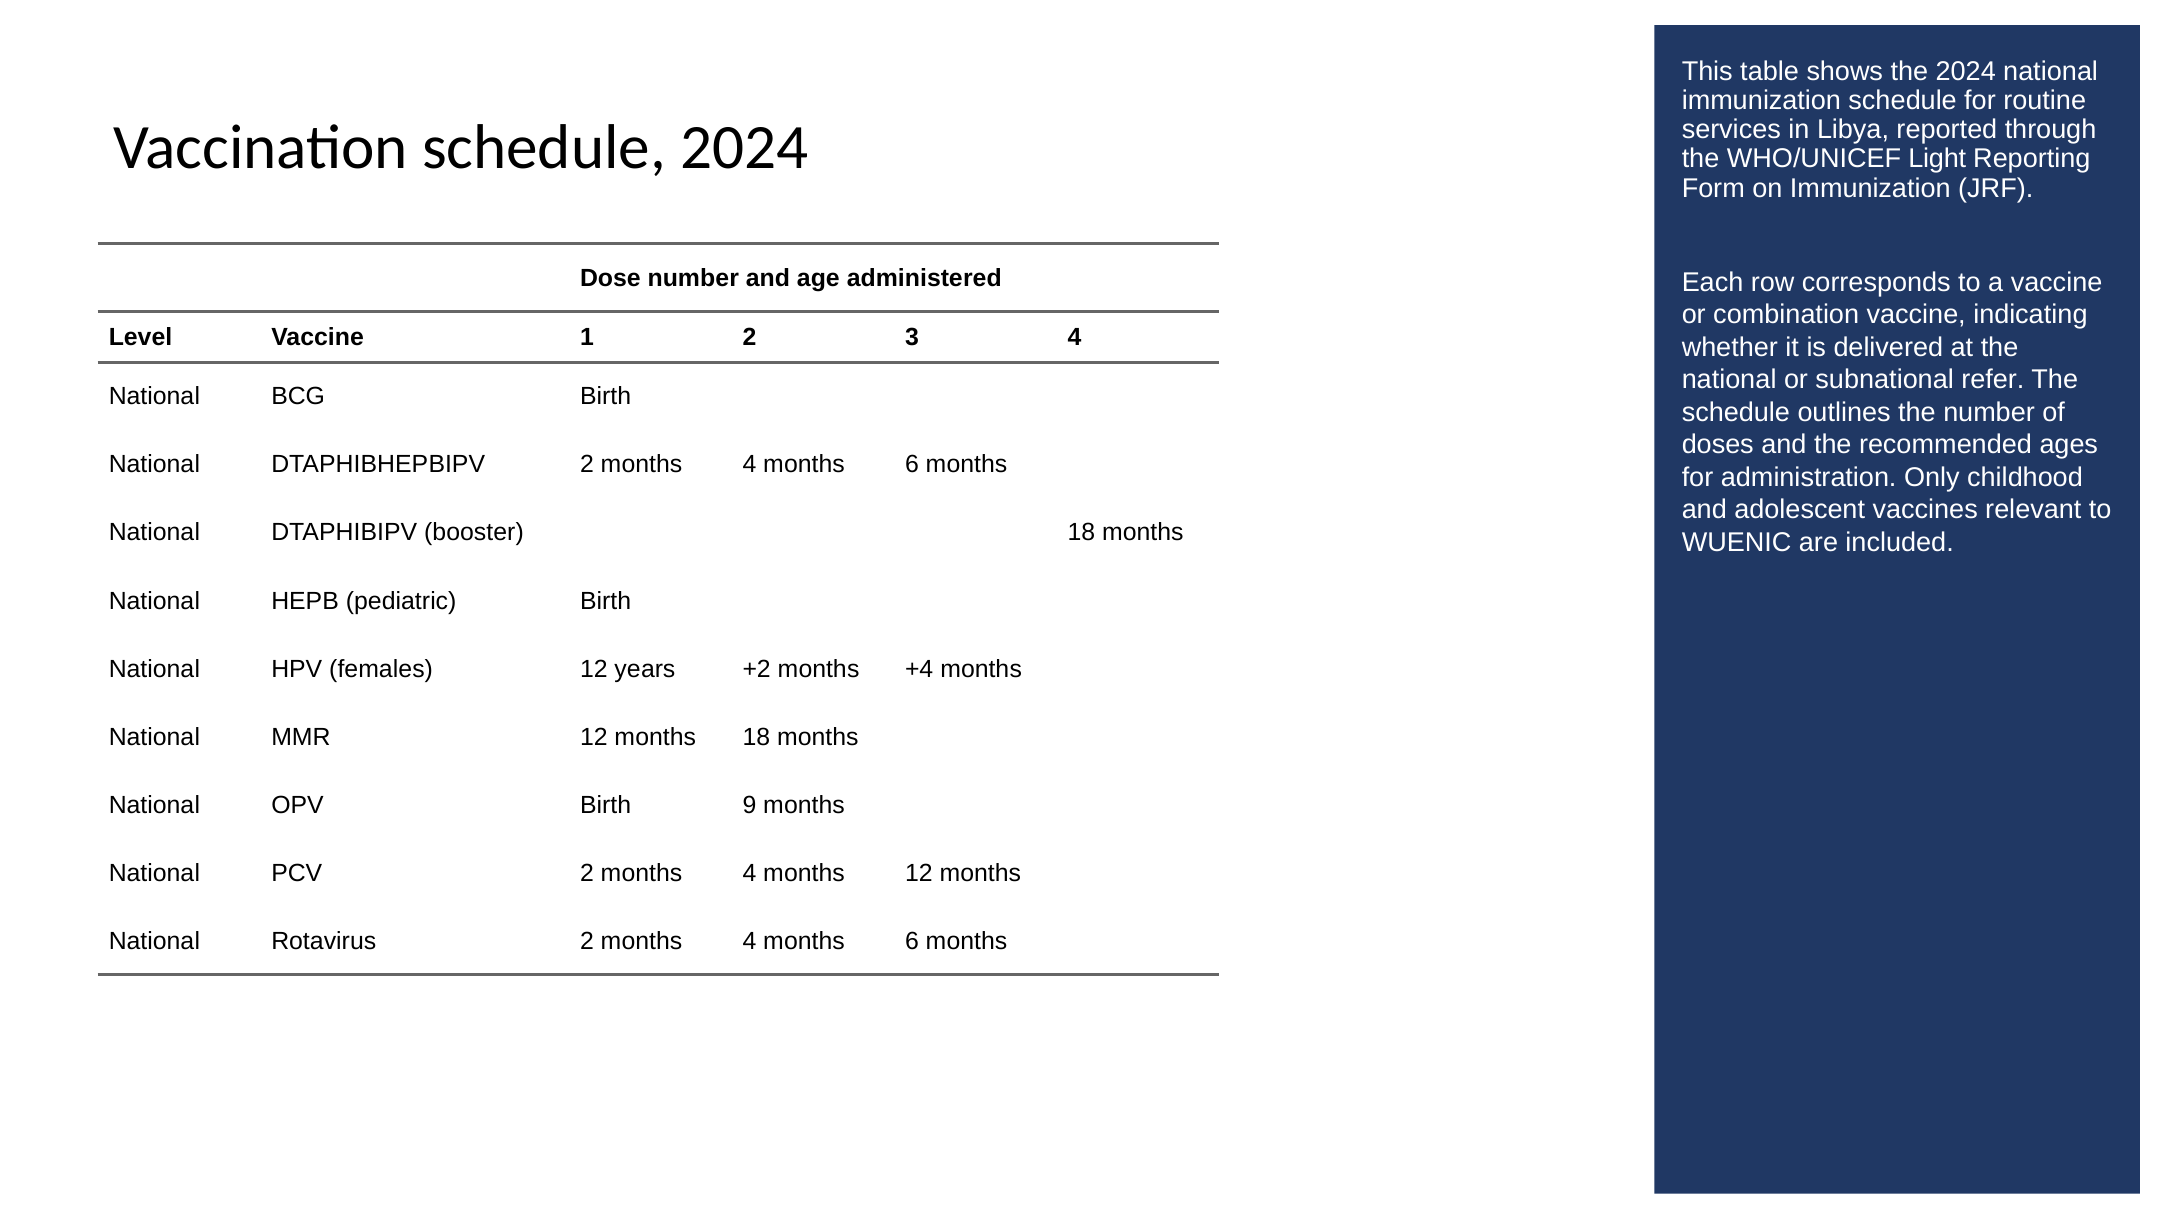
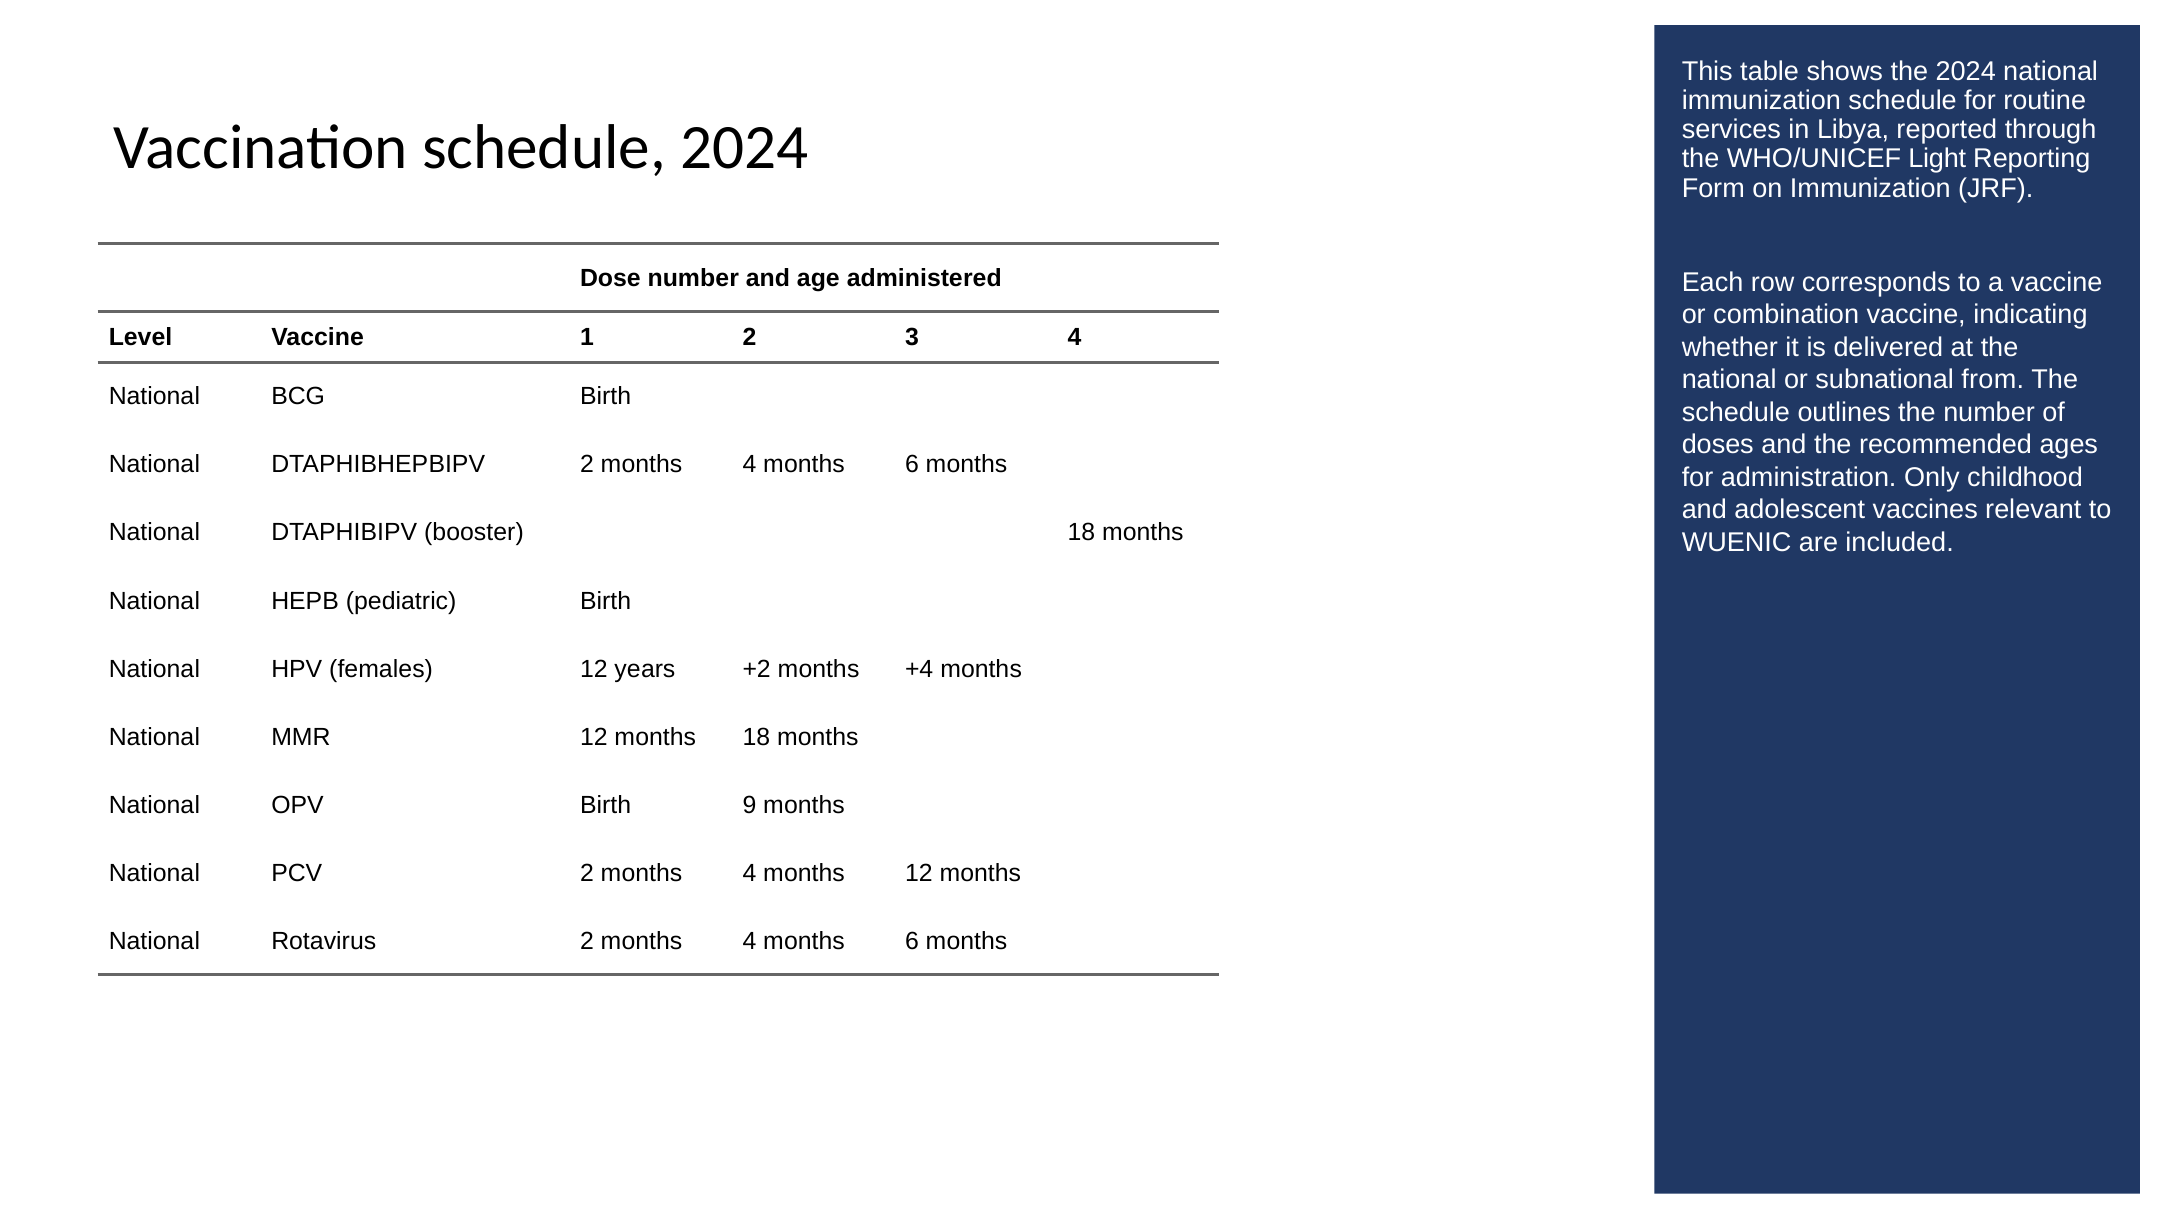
refer: refer -> from (1993, 380)
